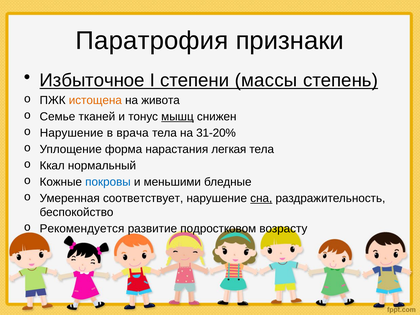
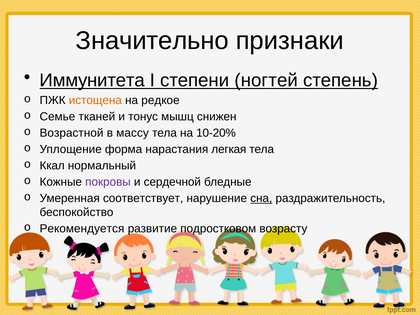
Паратрофия: Паратрофия -> Значительно (152, 41)
Избыточное: Избыточное -> Иммунитета (92, 80)
массы: массы -> ногтей (266, 80)
живота: живота -> редкое (160, 100)
мышц underline: present -> none (177, 117)
Нарушение: Нарушение -> Возрастной (72, 133)
врача: врача -> массу (133, 133)
31-20%: 31-20% -> 10-20% (216, 133)
покровы colour: blue -> purple (108, 182)
меньшими: меньшими -> сердечной (172, 182)
